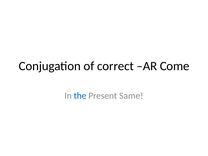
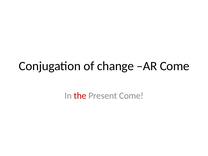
correct: correct -> change (115, 66)
the colour: blue -> red (80, 96)
Present Same: Same -> Come (131, 96)
